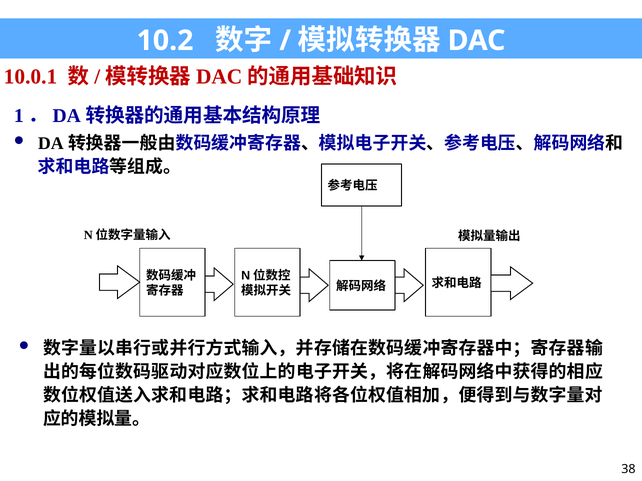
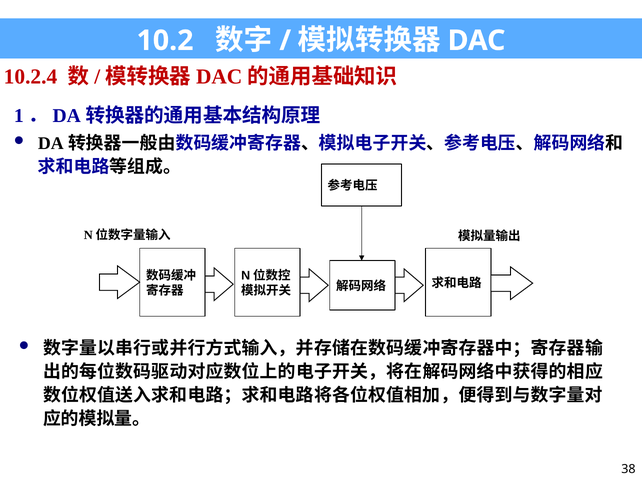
10.0.1: 10.0.1 -> 10.2.4 (30, 77)
